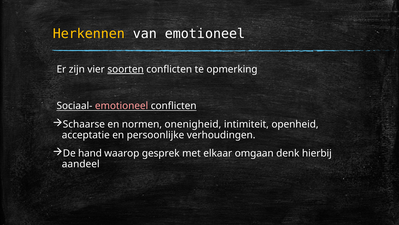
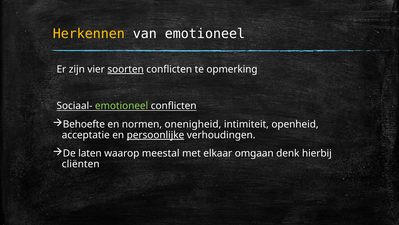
emotioneel colour: pink -> light green (122, 106)
Schaarse: Schaarse -> Behoefte (84, 124)
persoonlijke underline: none -> present (155, 135)
hand: hand -> laten (90, 153)
gesprek: gesprek -> meestal (161, 153)
aandeel: aandeel -> cliënten (81, 164)
